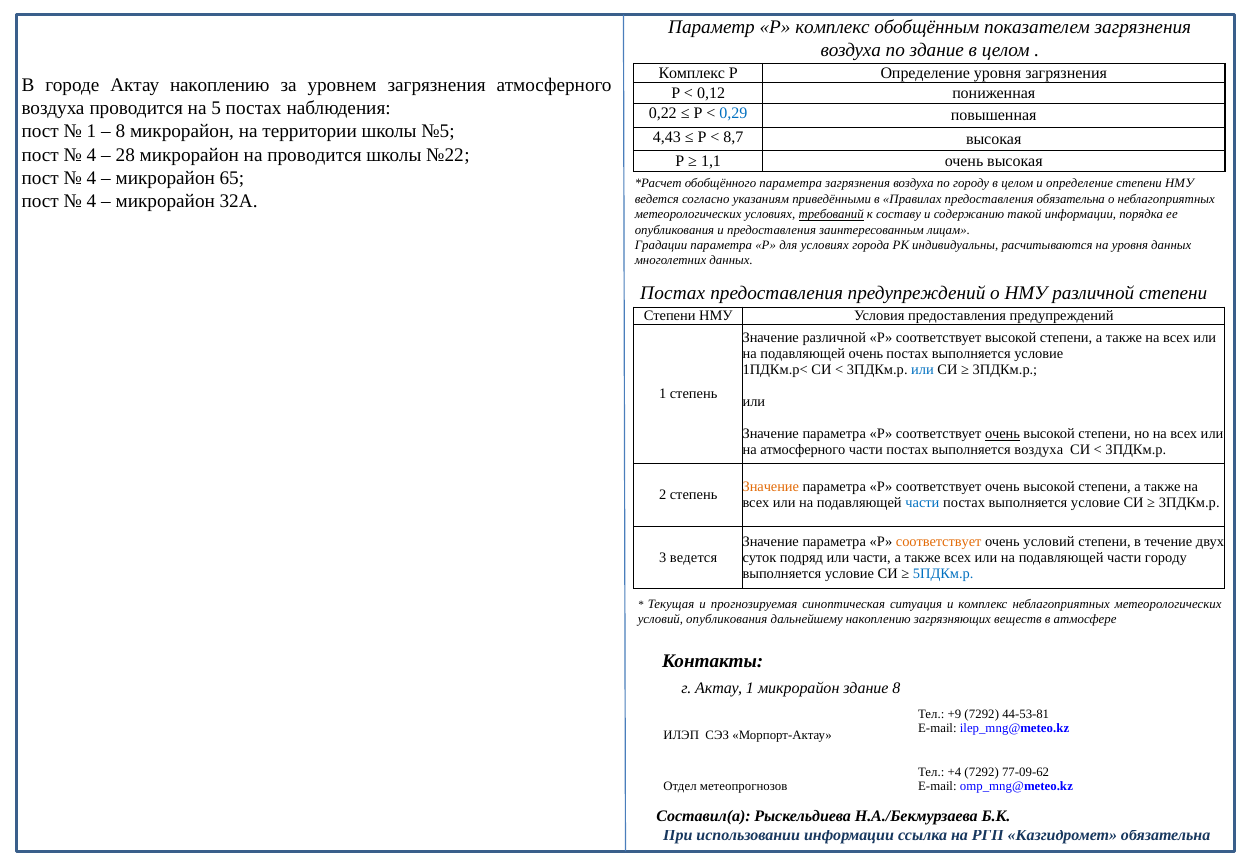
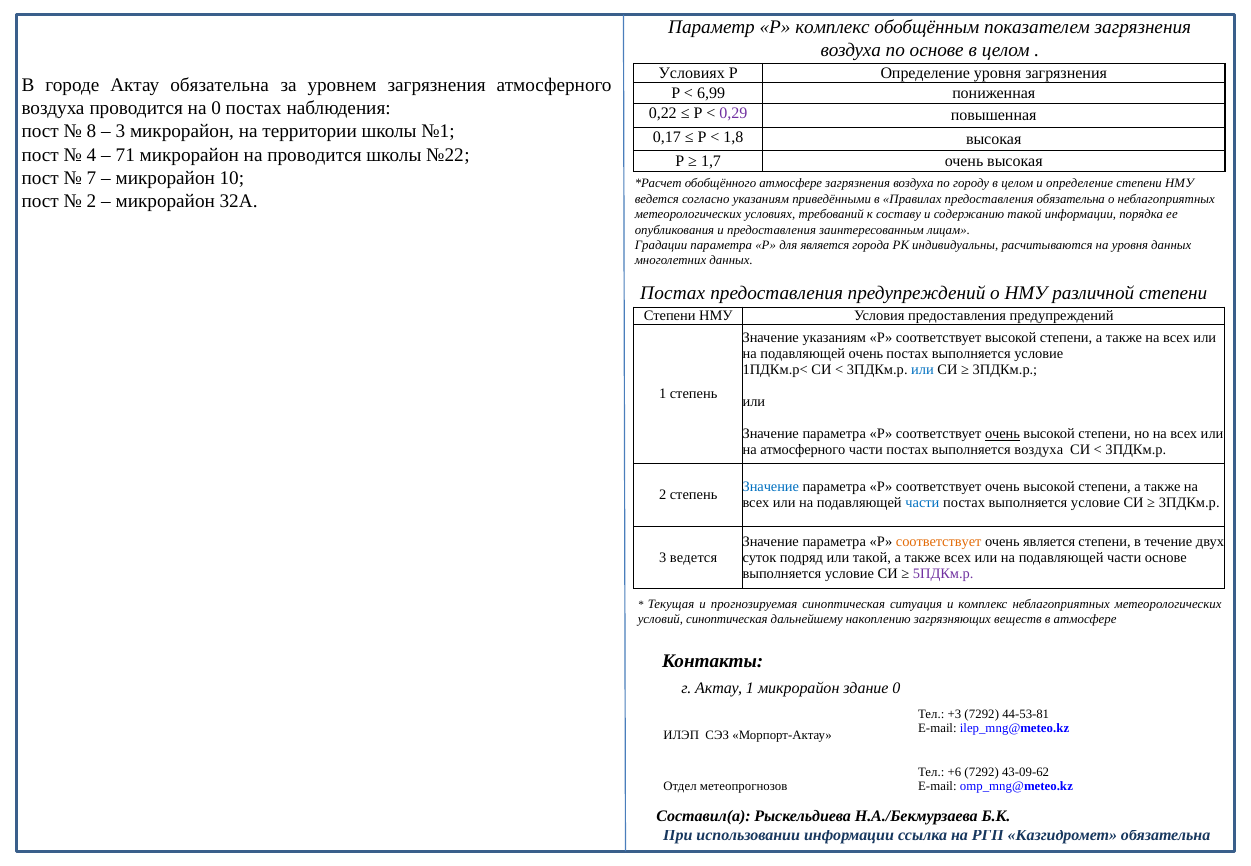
по здание: здание -> основе (937, 50)
Комплекс: Комплекс -> Условиях (692, 73)
Актау накоплению: накоплению -> обязательна (220, 85)
0,12: 0,12 -> 6,99 (711, 93)
на 5: 5 -> 0 (216, 108)
0,29 colour: blue -> purple (733, 113)
1: 1 -> 8 (92, 132)
8: 8 -> 3 (121, 132)
№5: №5 -> №1 (438, 132)
4,43: 4,43 -> 0,17 (667, 137)
8,7: 8,7 -> 1,8 (733, 137)
28: 28 -> 71 (125, 155)
1,1: 1,1 -> 1,7 (711, 161)
4: 4 -> 7 (92, 178)
65: 65 -> 10 (232, 178)
обобщённого параметра: параметра -> атмосфере (791, 184)
4: 4 -> 2 (92, 201)
требований underline: present -> none (831, 214)
для условиях: условиях -> является (825, 245)
Значение различной: различной -> указаниям (834, 338)
Значение colour: orange -> blue (771, 487)
очень условий: условий -> является (1049, 541)
или части: части -> такой (872, 557)
части городу: городу -> основе (1166, 557)
5ПДКм.р colour: blue -> purple (943, 573)
условий опубликования: опубликования -> синоптическая (727, 619)
здание 8: 8 -> 0 (897, 688)
+9: +9 -> +3 (954, 714)
+4: +4 -> +6 (954, 772)
77-09-62: 77-09-62 -> 43-09-62 (1026, 772)
